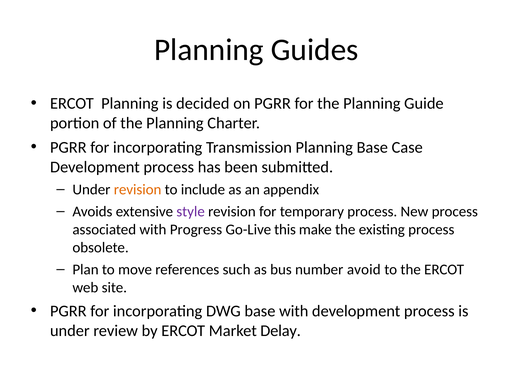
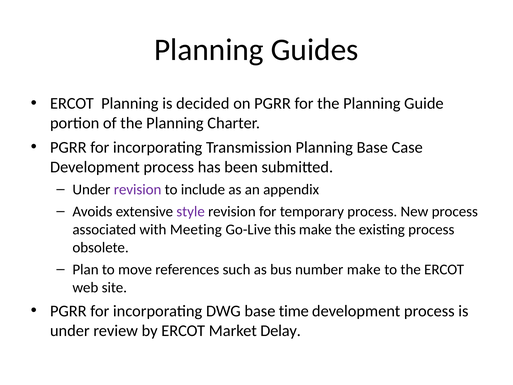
revision colour: orange -> purple (138, 190)
Progress: Progress -> Meeting (196, 229)
number avoid: avoid -> make (364, 269)
base with: with -> time (294, 311)
